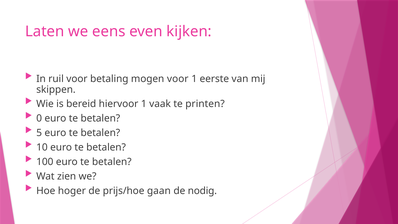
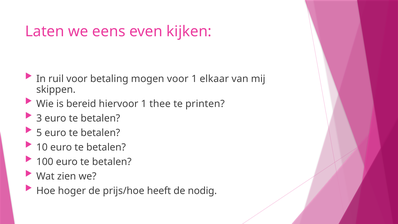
eerste: eerste -> elkaar (214, 79)
vaak: vaak -> thee (160, 104)
0: 0 -> 3 (39, 118)
gaan: gaan -> heeft (159, 191)
